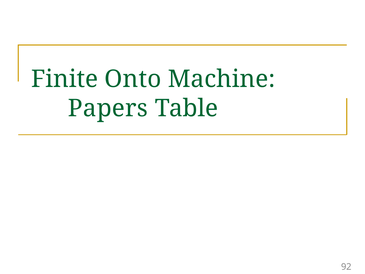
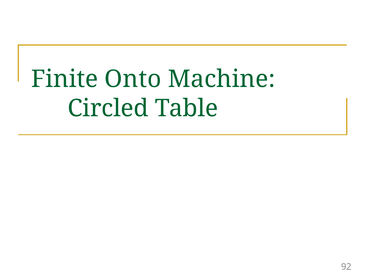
Papers: Papers -> Circled (108, 108)
